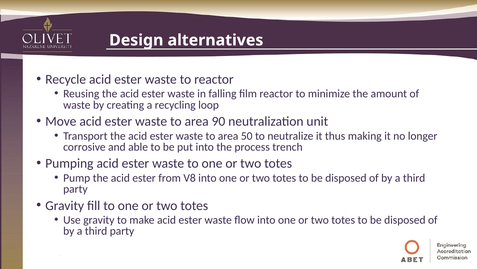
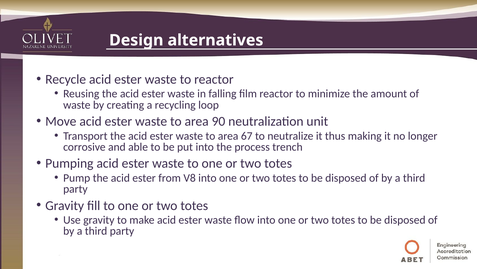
50: 50 -> 67 (247, 136)
